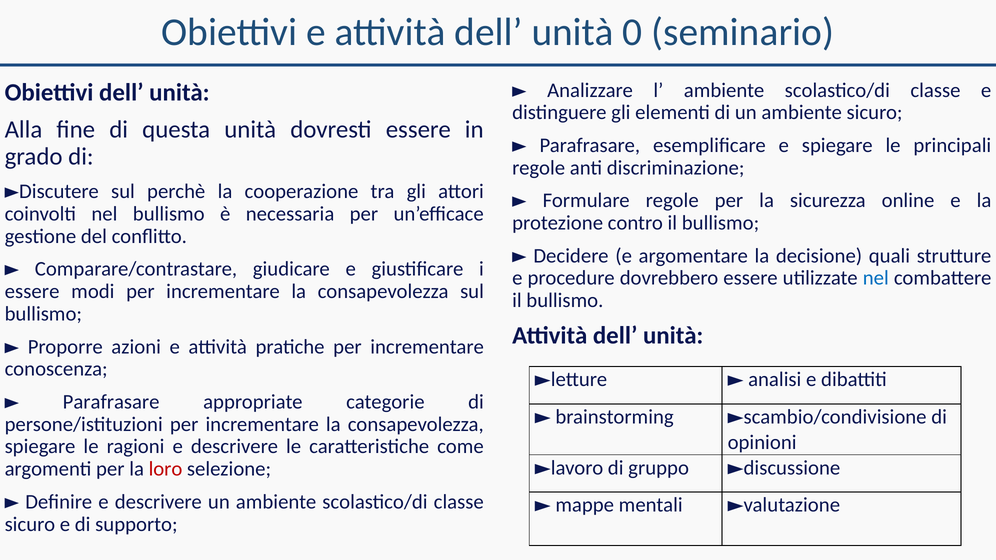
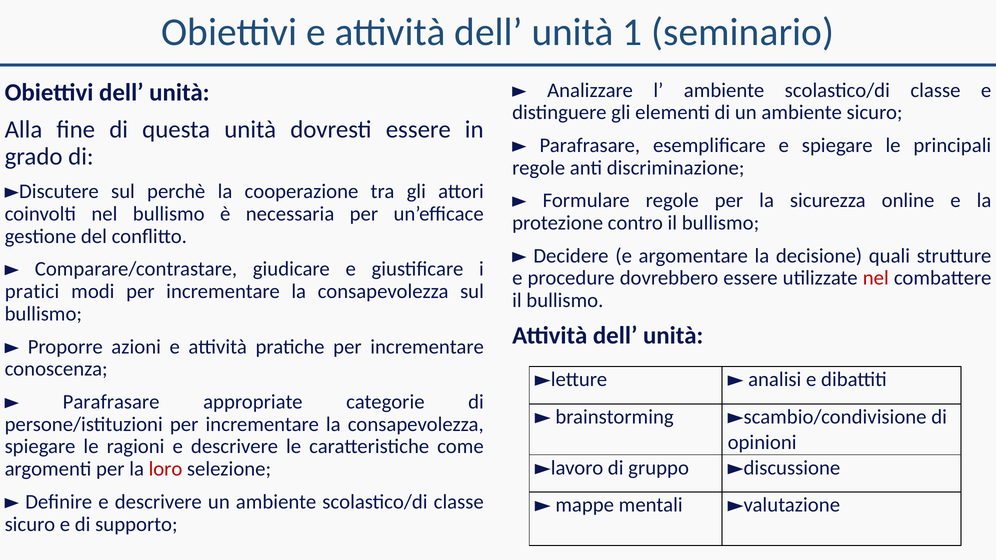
0: 0 -> 1 (632, 32)
nel colour: blue -> red (876, 278)
essere: essere -> pratici (32, 292)
